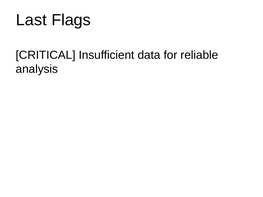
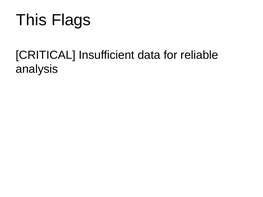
Last: Last -> This (31, 20)
